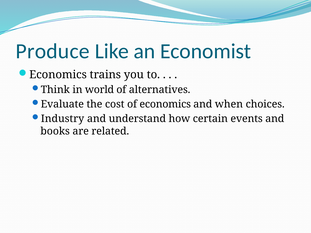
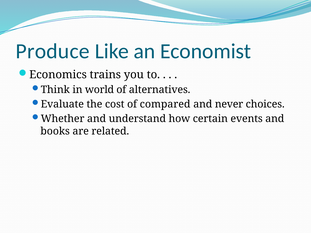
of economics: economics -> compared (165, 104)
when: when -> never (229, 104)
Industry: Industry -> Whether (63, 119)
